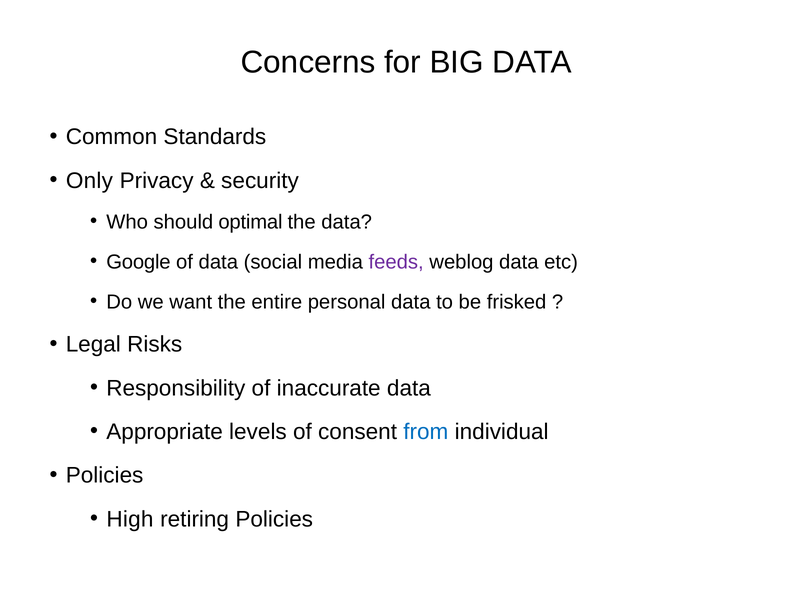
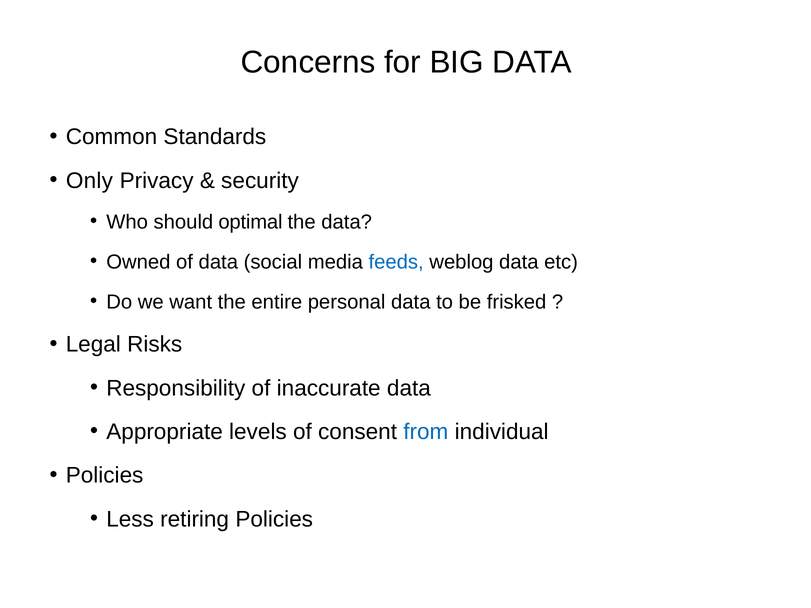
Google: Google -> Owned (138, 262)
feeds colour: purple -> blue (396, 262)
High: High -> Less (130, 519)
